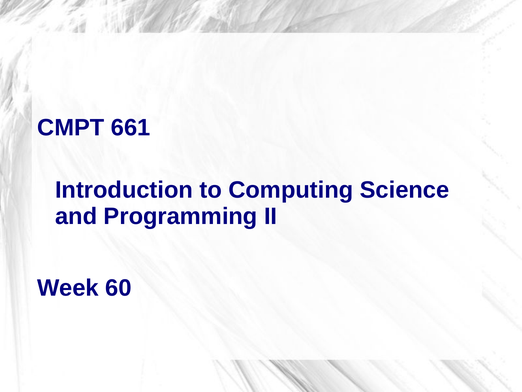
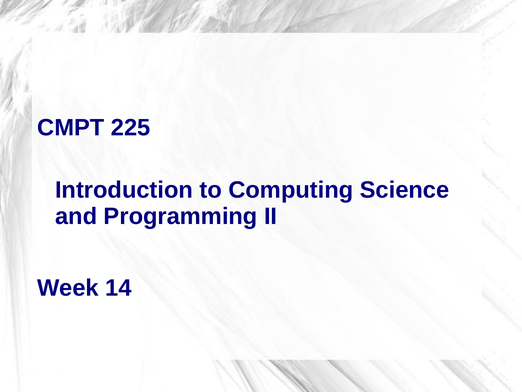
661: 661 -> 225 (131, 128)
60: 60 -> 14 (118, 288)
